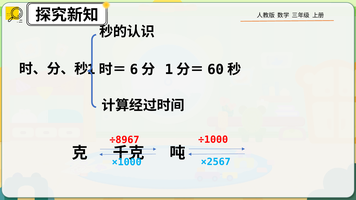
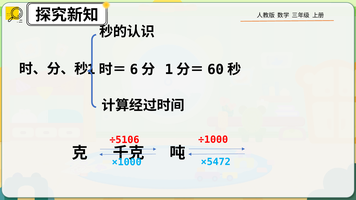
÷8967: ÷8967 -> ÷5106 (124, 140)
×2567: ×2567 -> ×5472 (216, 162)
